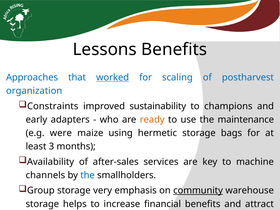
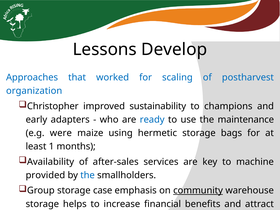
Lessons Benefits: Benefits -> Develop (174, 49)
worked underline: present -> none (113, 77)
Constraints: Constraints -> Christopher (53, 106)
ready colour: orange -> blue (152, 120)
3: 3 -> 1 (51, 146)
channels: channels -> provided (45, 175)
very: very -> case (103, 190)
